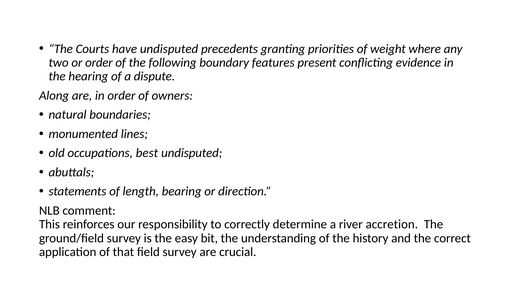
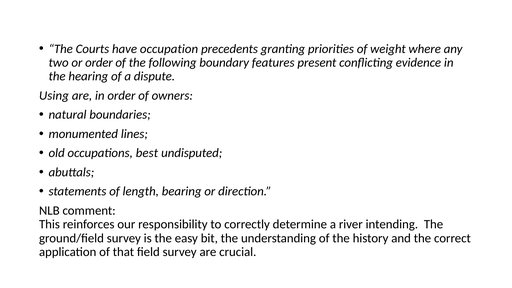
have undisputed: undisputed -> occupation (169, 49)
Along: Along -> Using (54, 96)
accretion: accretion -> intending (392, 224)
